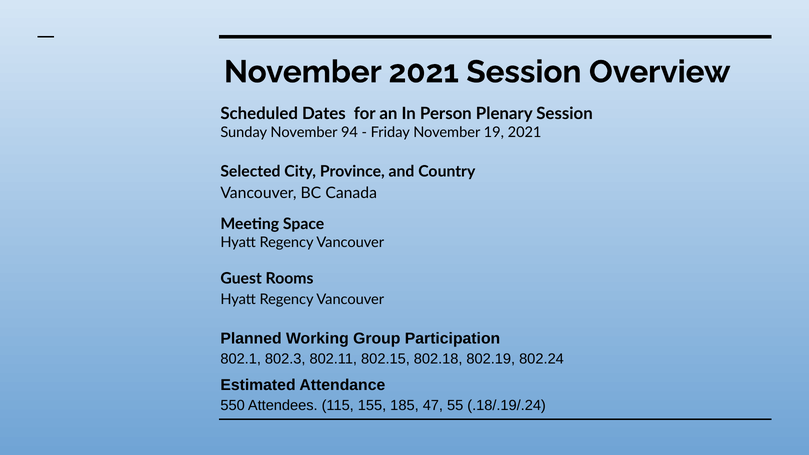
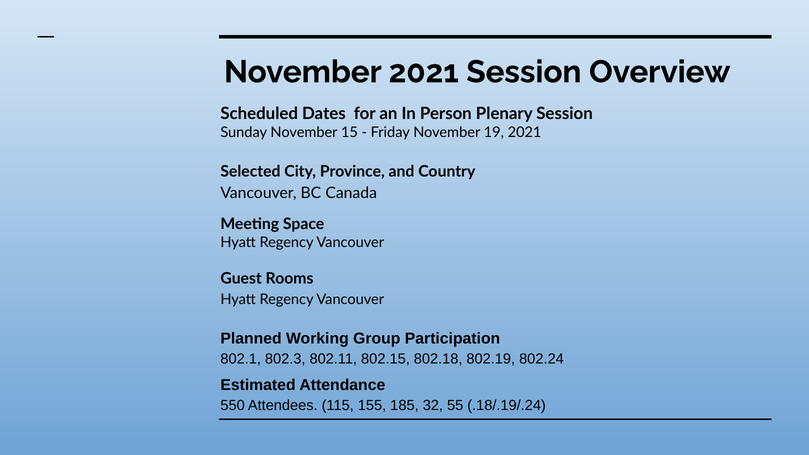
94: 94 -> 15 (349, 132)
47: 47 -> 32 (433, 406)
